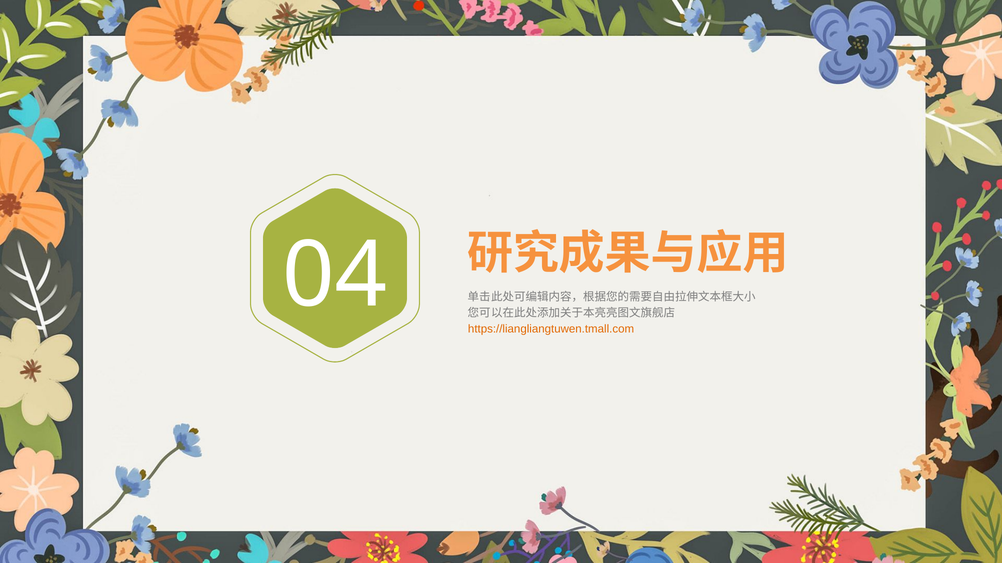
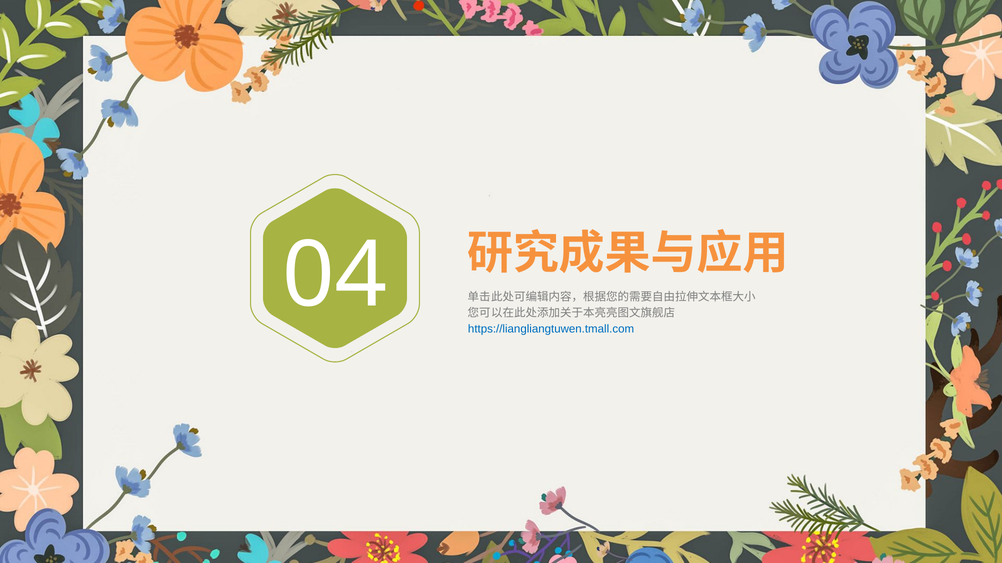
https://liangliangtuwen.tmall.com colour: orange -> blue (551, 329)
